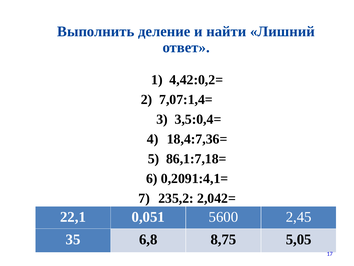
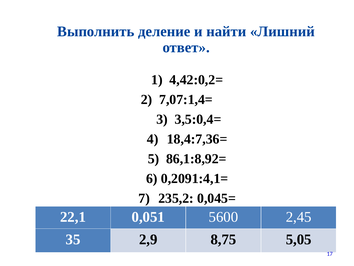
86,1:7,18=: 86,1:7,18= -> 86,1:8,92= (196, 158)
2,042=: 2,042= -> 0,045= (217, 198)
6,8: 6,8 -> 2,9 (148, 239)
